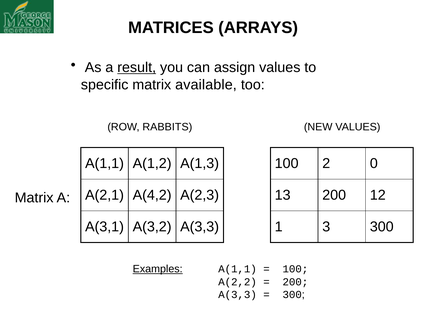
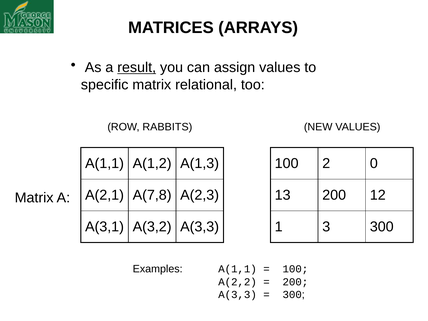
available: available -> relational (206, 85)
A(4,2: A(4,2 -> A(7,8 (152, 195)
Examples underline: present -> none (158, 269)
